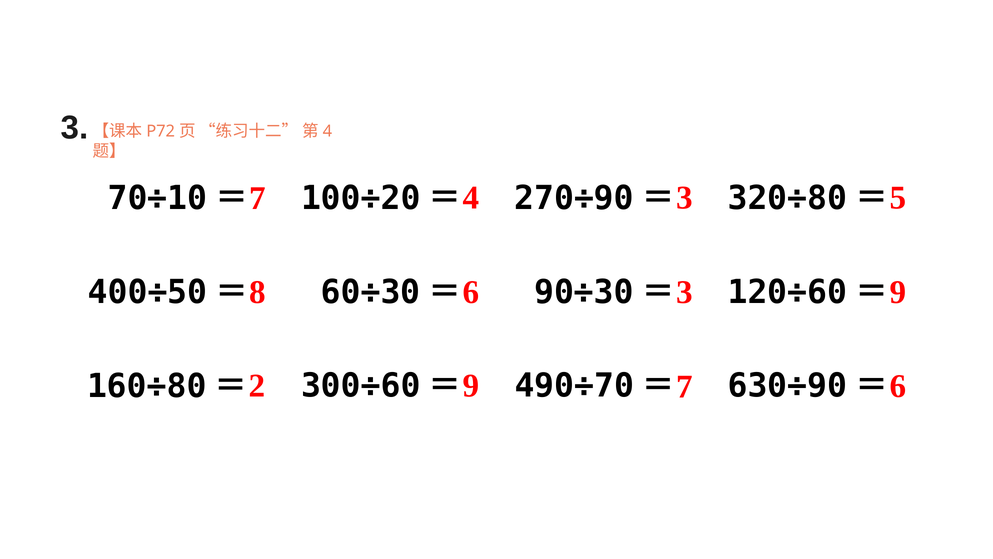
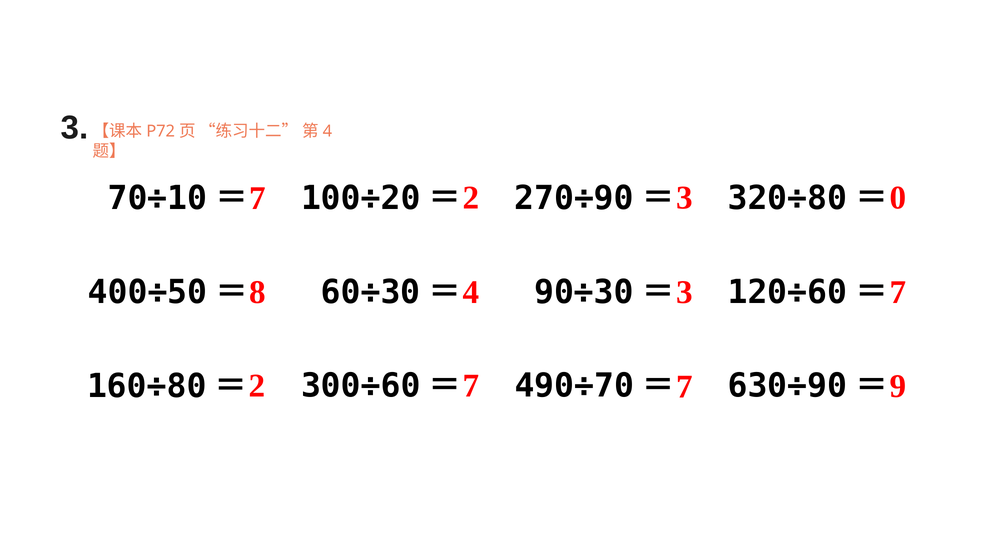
4: 4 -> 2 (471, 198)
5: 5 -> 0 (898, 198)
8 6: 6 -> 4 (471, 292)
3 9: 9 -> 7 (898, 292)
2 9: 9 -> 7 (471, 385)
7 6: 6 -> 9 (898, 386)
